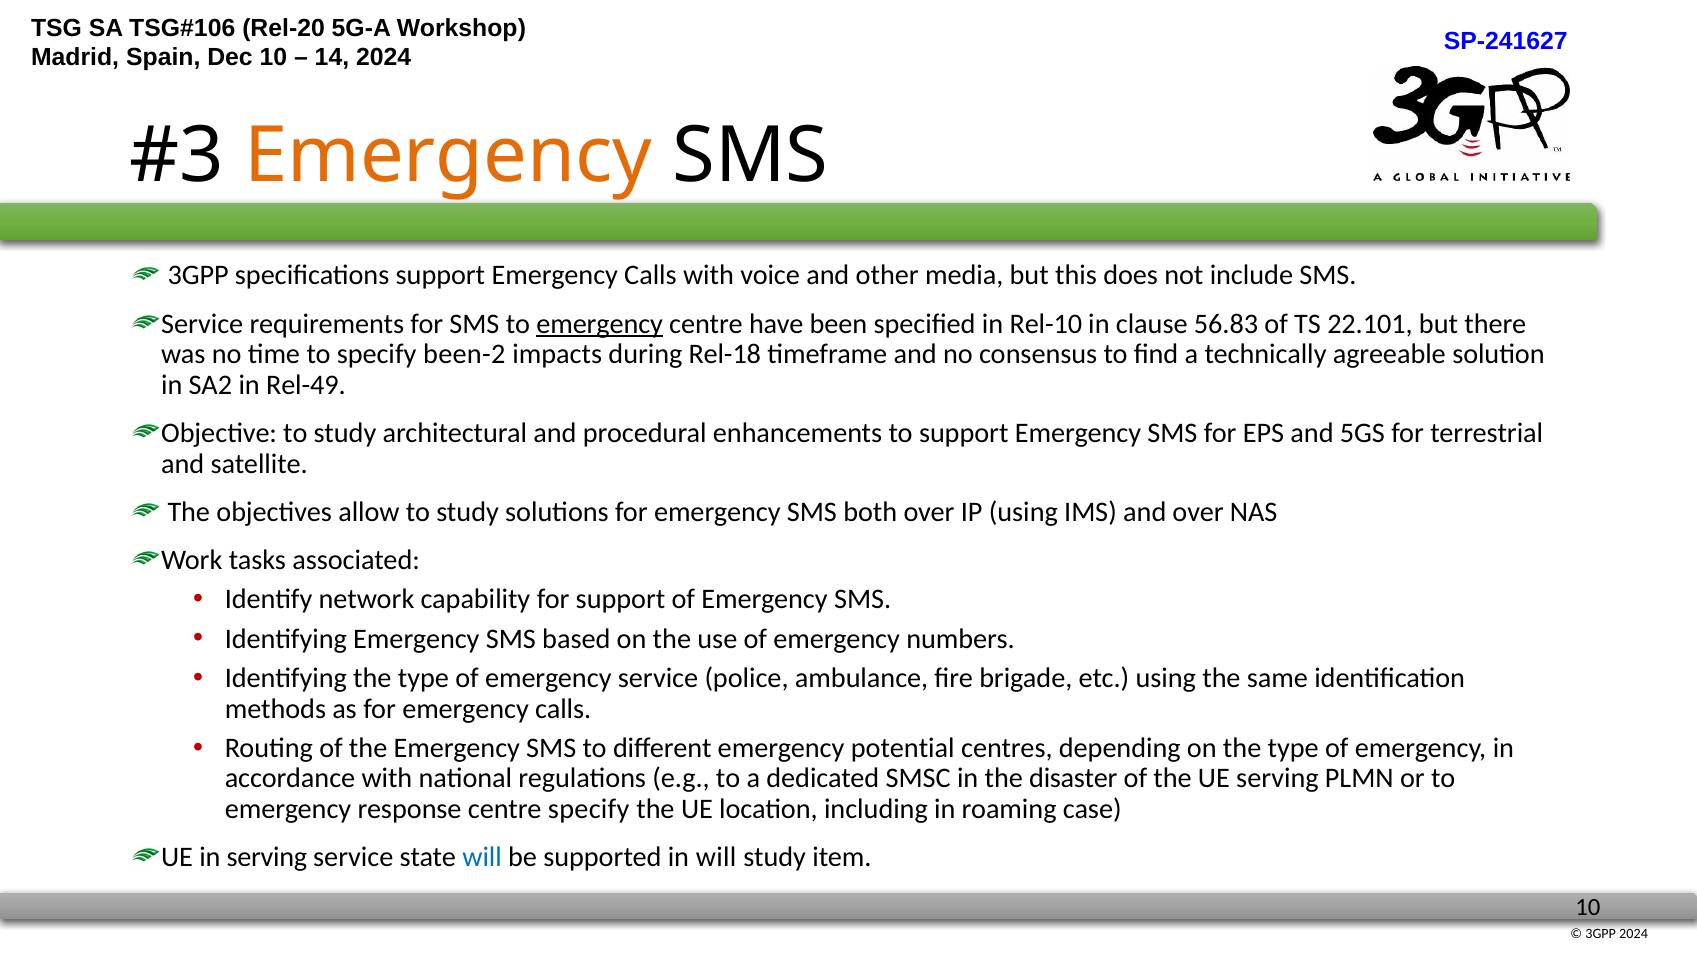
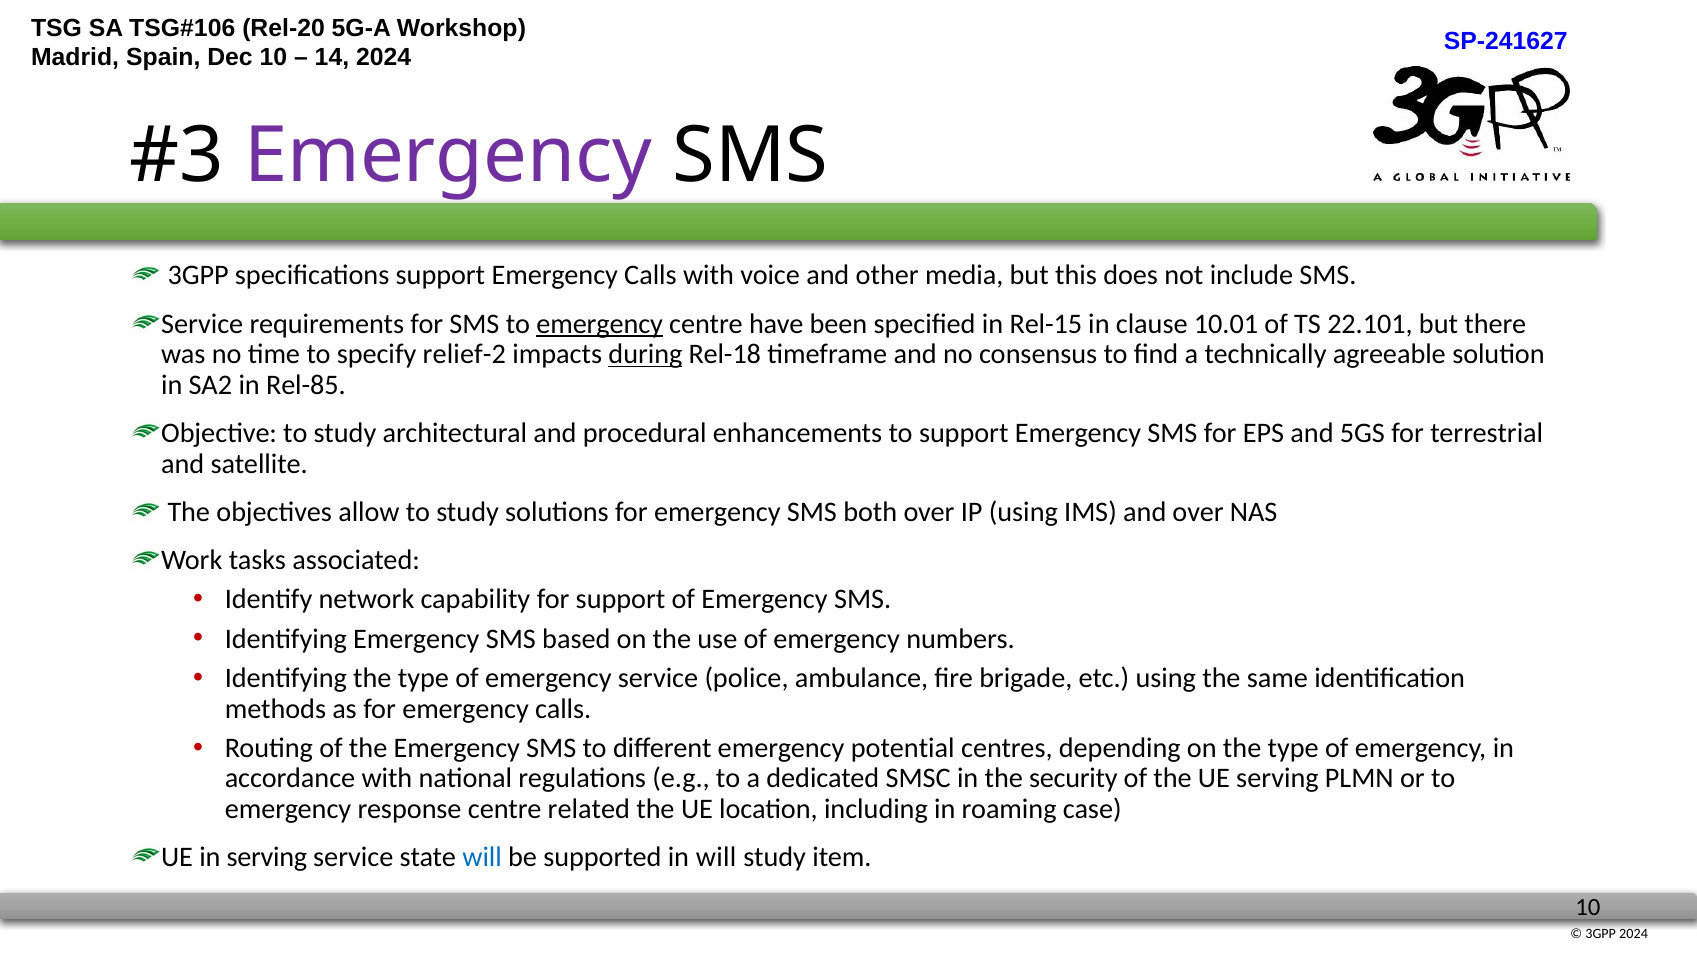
Emergency colour: orange -> purple (448, 156)
Rel-10: Rel-10 -> Rel-15 (1046, 324)
56.83: 56.83 -> 10.01 (1226, 324)
been-2: been-2 -> relief-2 (464, 354)
during underline: none -> present (645, 354)
Rel-49: Rel-49 -> Rel-85 (306, 385)
disaster: disaster -> security (1073, 778)
centre specify: specify -> related (589, 809)
